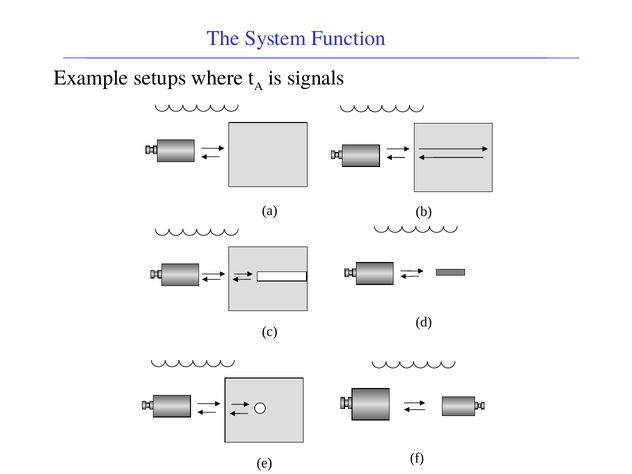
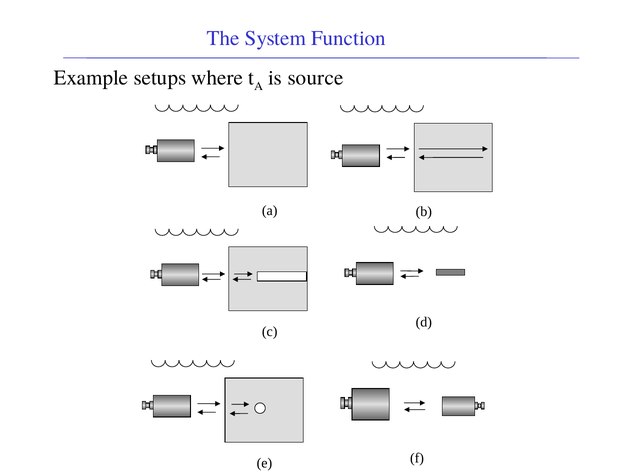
signals: signals -> source (316, 78)
